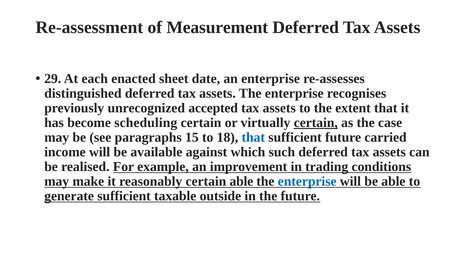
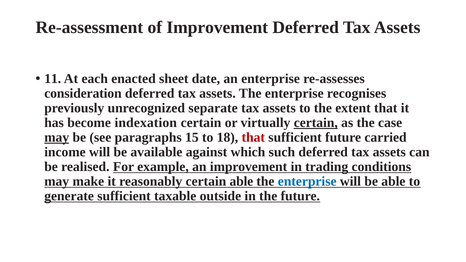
of Measurement: Measurement -> Improvement (217, 28)
29: 29 -> 11 (53, 79)
distinguished: distinguished -> consideration (83, 93)
accepted: accepted -> separate (213, 108)
scheduling: scheduling -> indexation (146, 123)
may underline: none -> present (57, 137)
that colour: blue -> red (253, 137)
